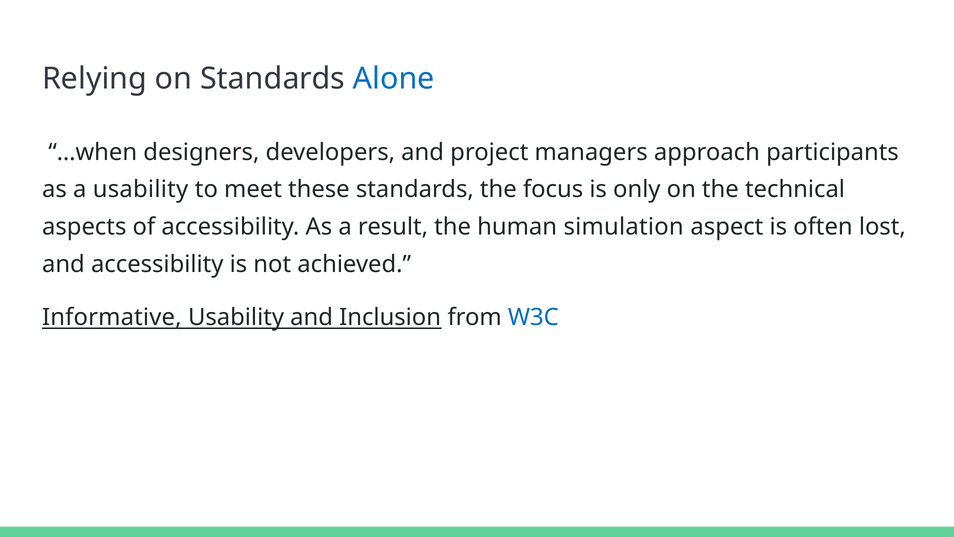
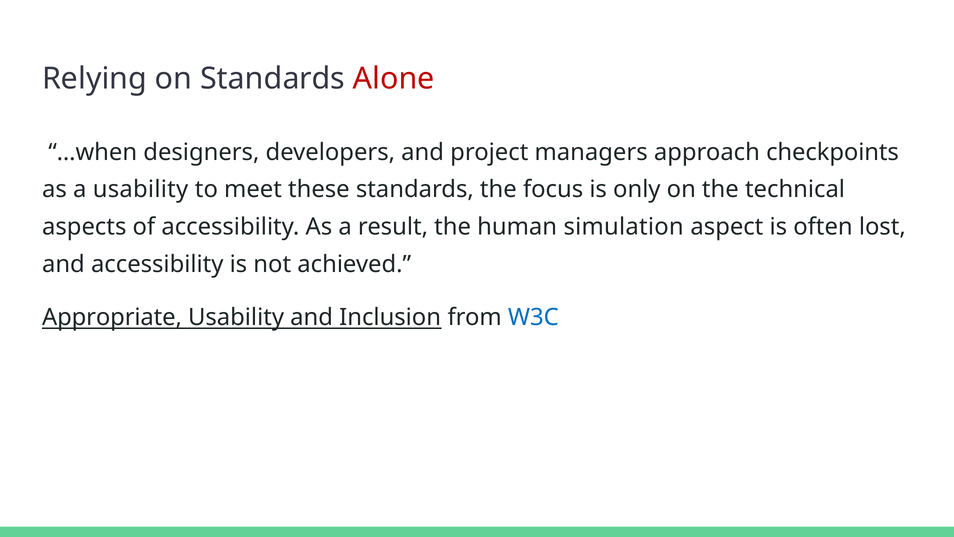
Alone colour: blue -> red (394, 79)
participants: participants -> checkpoints (832, 152)
Informative: Informative -> Appropriate (112, 317)
